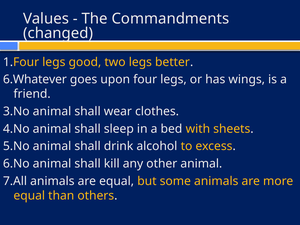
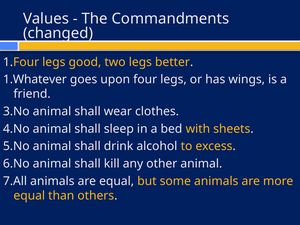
6.Whatever: 6.Whatever -> 1.Whatever (35, 79)
